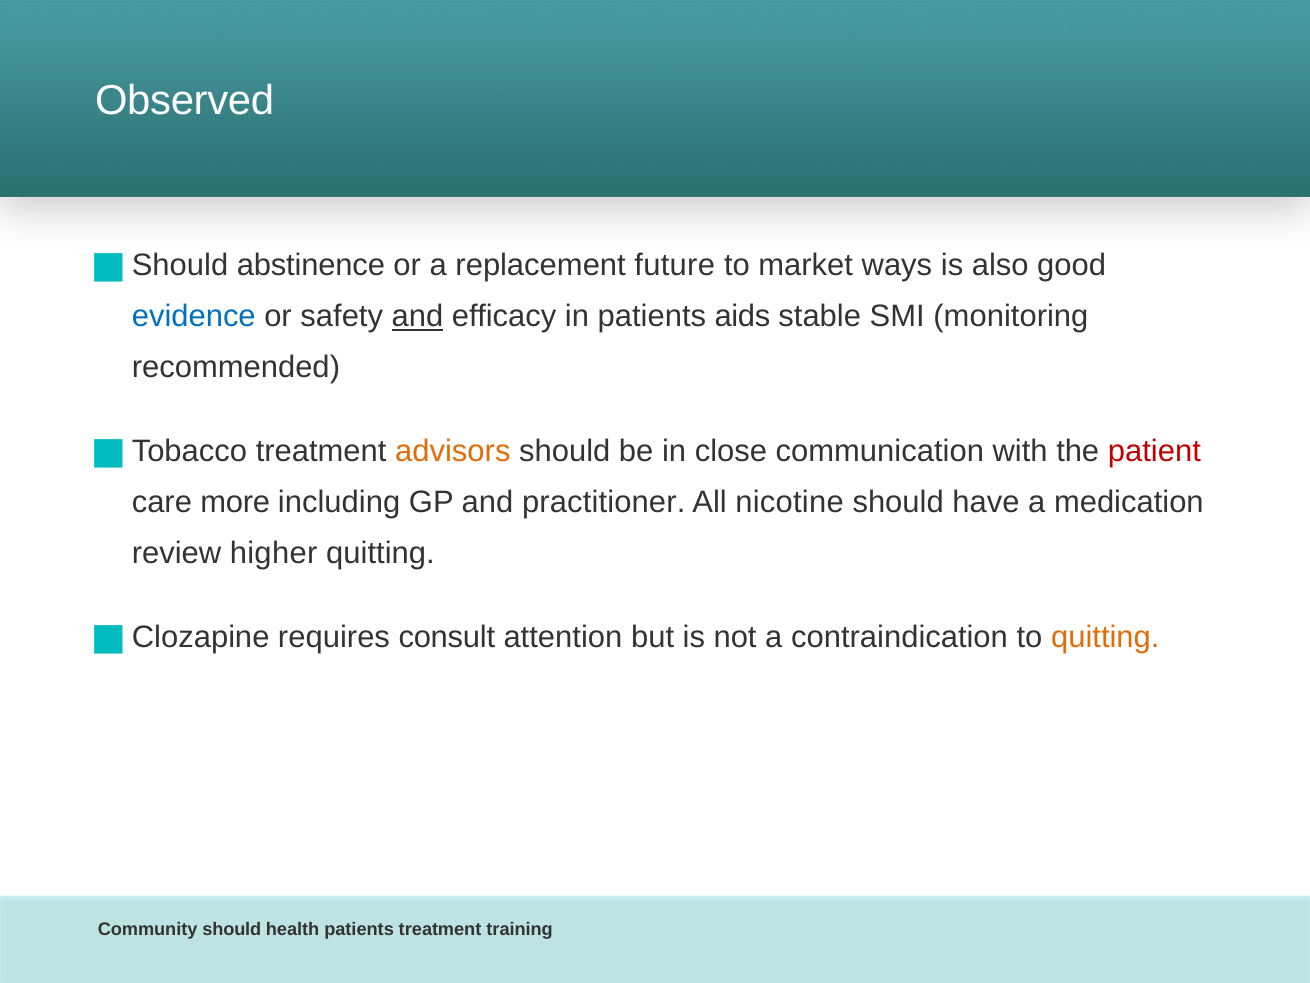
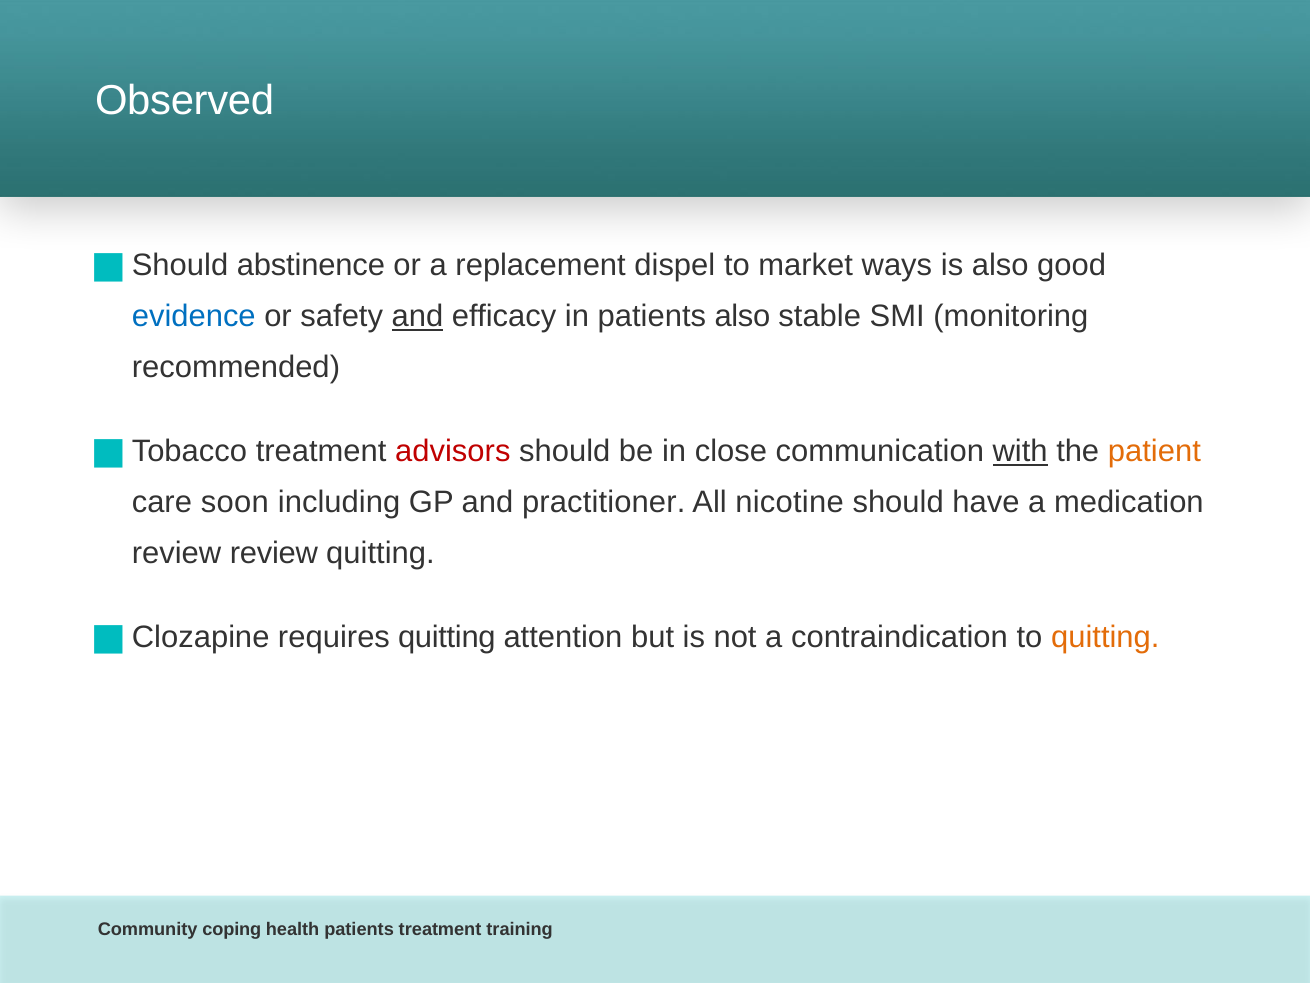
future: future -> dispel (675, 266)
patients aids: aids -> also (742, 316)
advisors colour: orange -> red (453, 451)
with underline: none -> present (1020, 451)
patient colour: red -> orange (1154, 451)
more: more -> soon (235, 502)
review higher: higher -> review (274, 553)
requires consult: consult -> quitting (447, 637)
Community should: should -> coping (232, 929)
